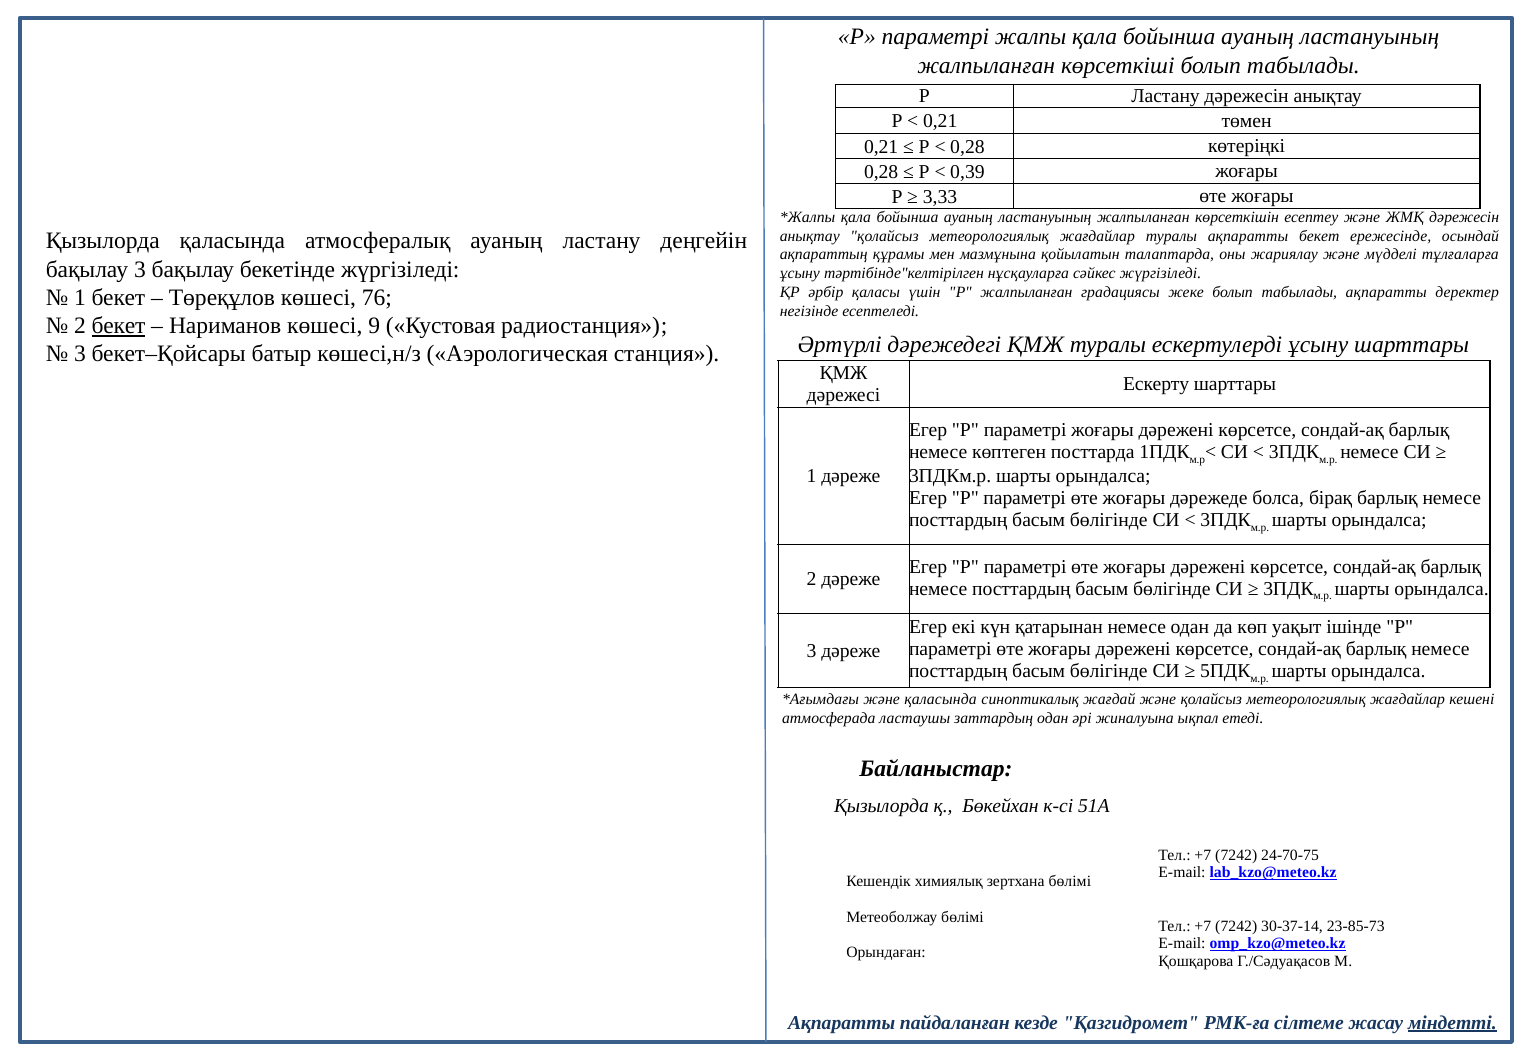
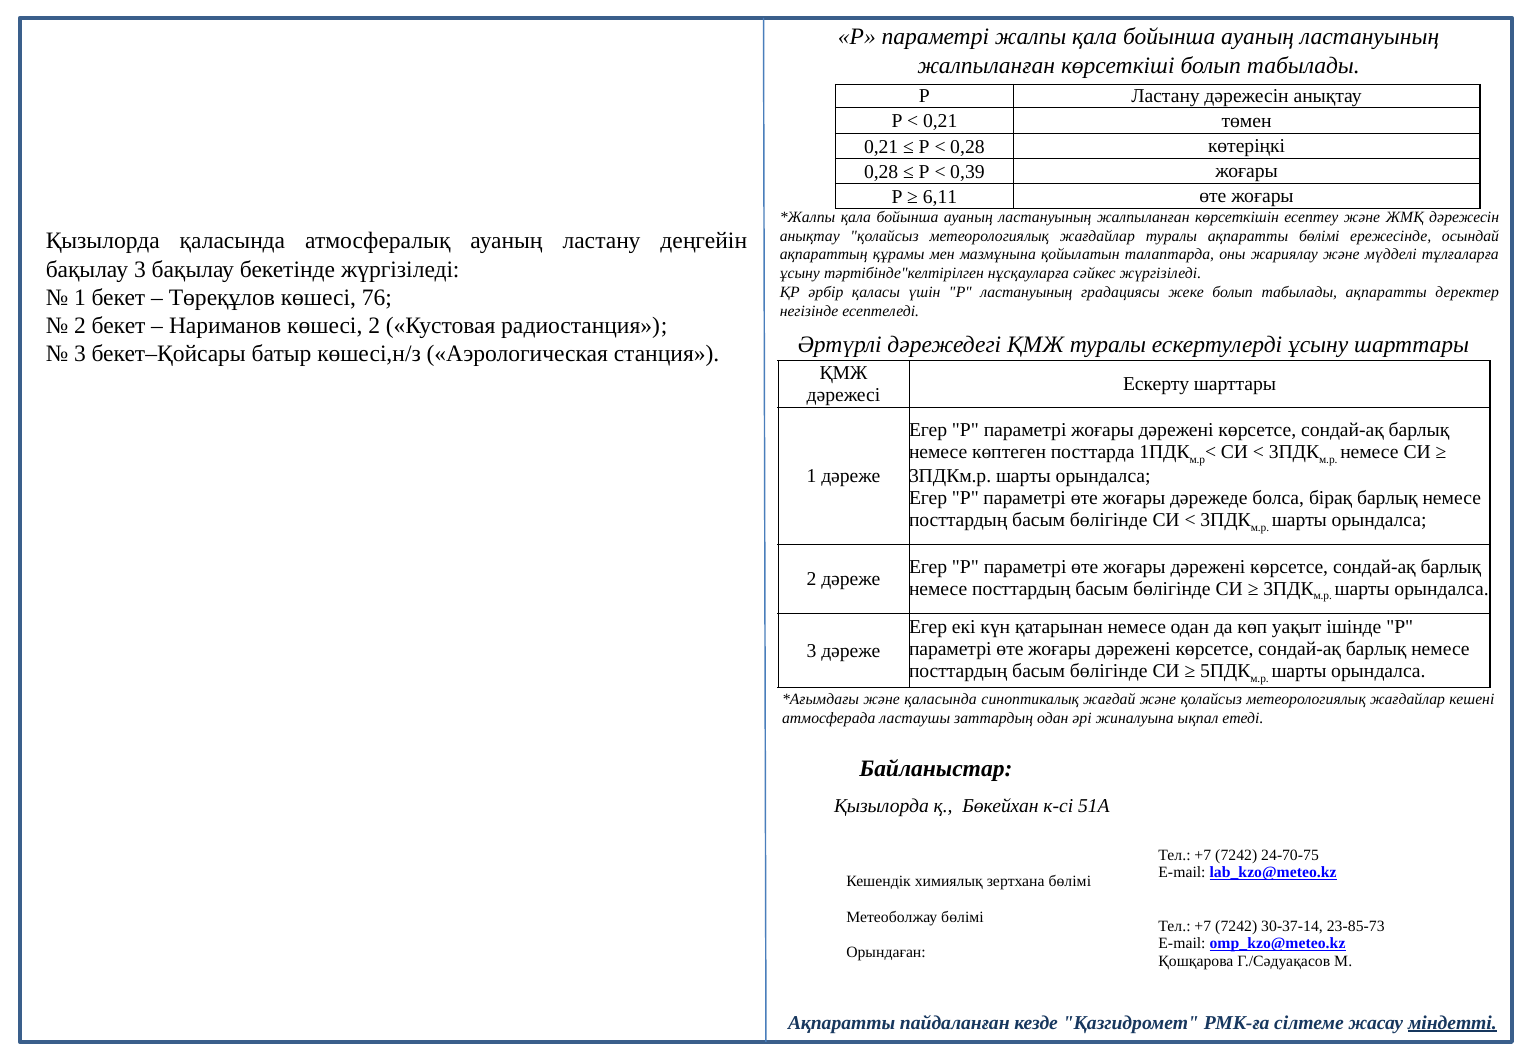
3,33: 3,33 -> 6,11 (940, 197)
ақпаратты бекет: бекет -> бөлімі (1319, 236)
Р жалпыланған: жалпыланған -> ластануының (1027, 292)
бекет underline: present -> none (119, 326)
көшесі 9: 9 -> 2 (374, 326)
